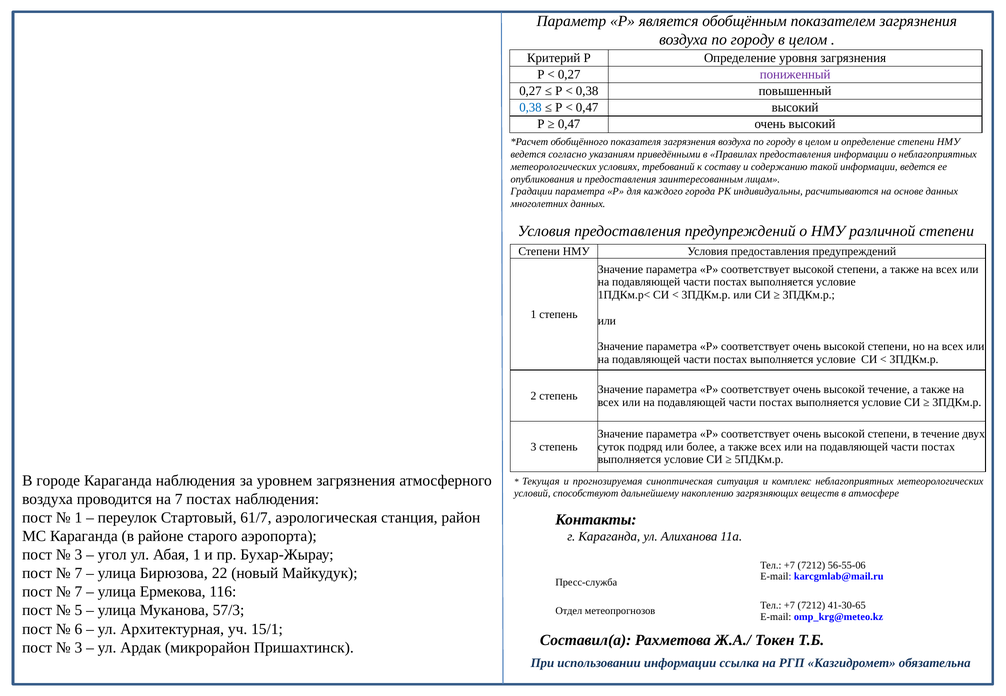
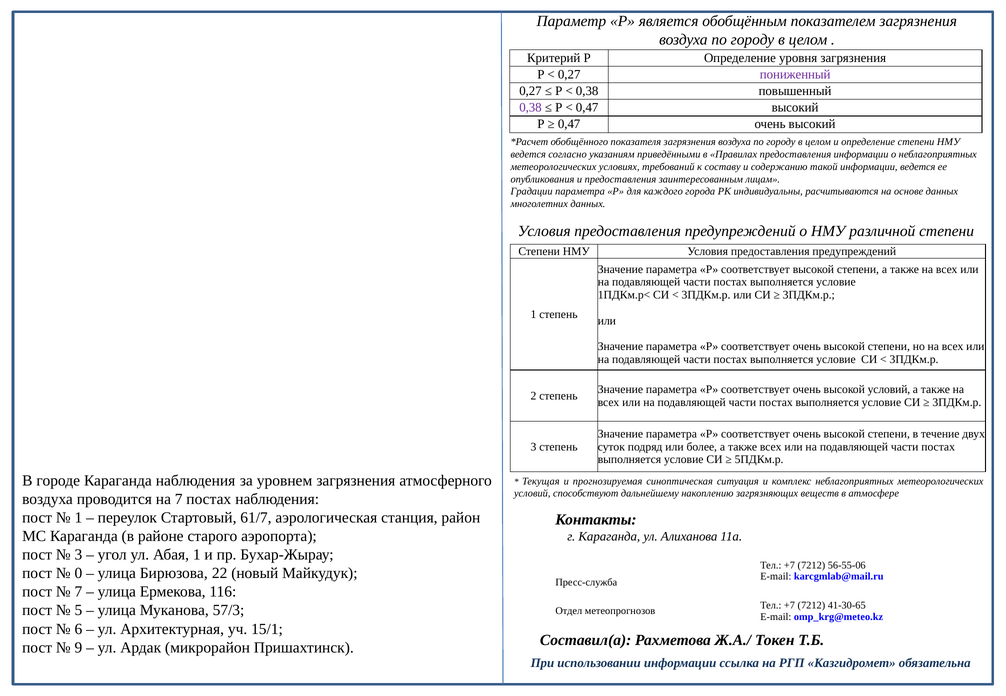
0,38 colour: blue -> purple (530, 108)
высокой течение: течение -> условий (889, 390)
7: 7 -> 0 (78, 574)
3: 3 -> 9 (78, 648)
